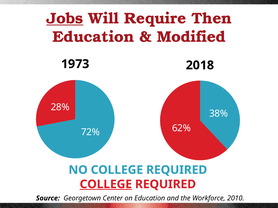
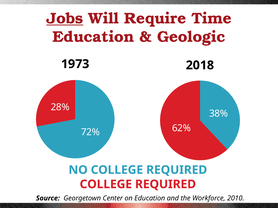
Then: Then -> Time (212, 18)
Modified: Modified -> Geologic (191, 37)
COLLEGE underline: present -> none (106, 185)
